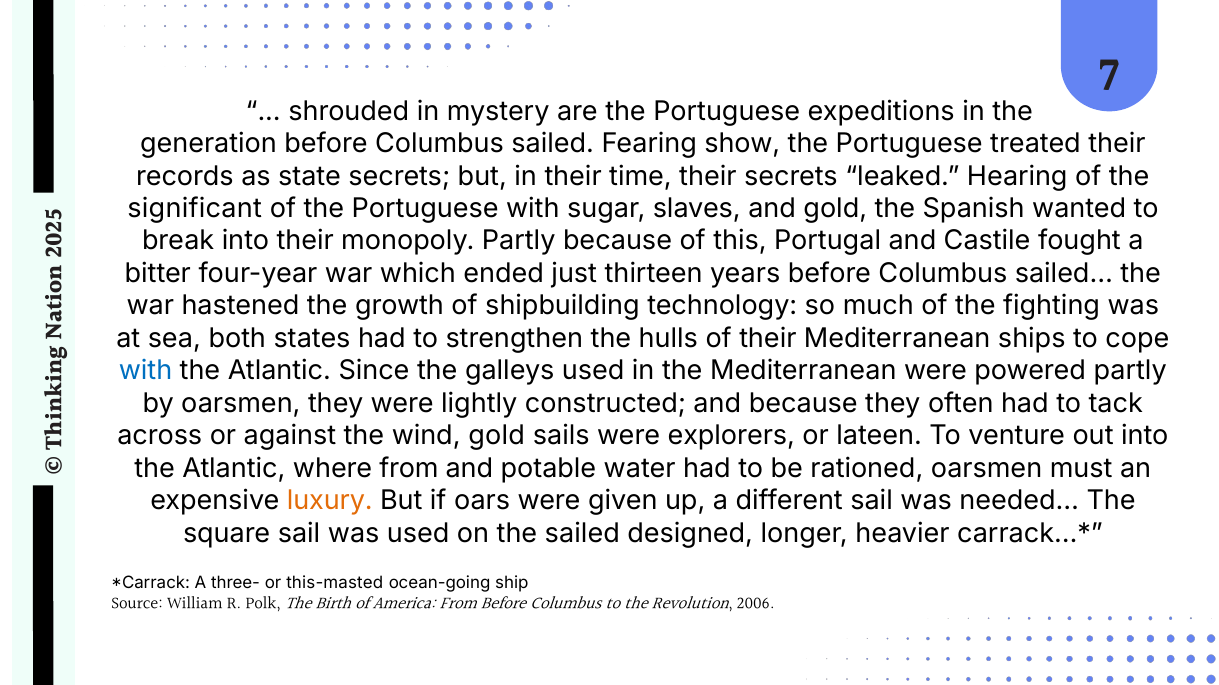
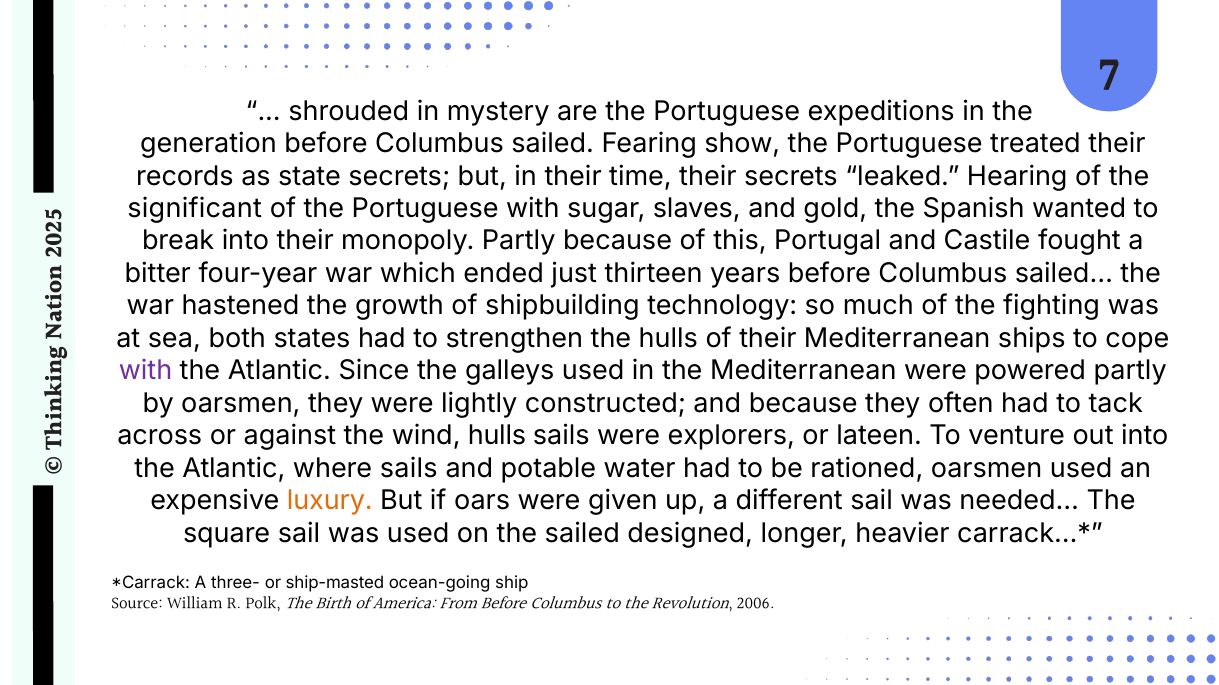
with colour: blue -> purple (146, 371)
wind gold: gold -> hulls (497, 436)
where from: from -> sails (409, 469)
oarsmen must: must -> used (1081, 469)
this-masted: this-masted -> ship-masted (335, 584)
